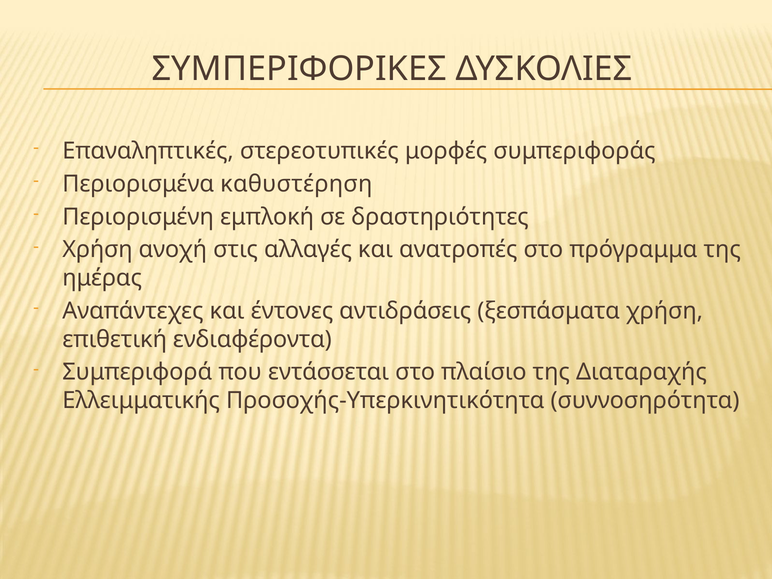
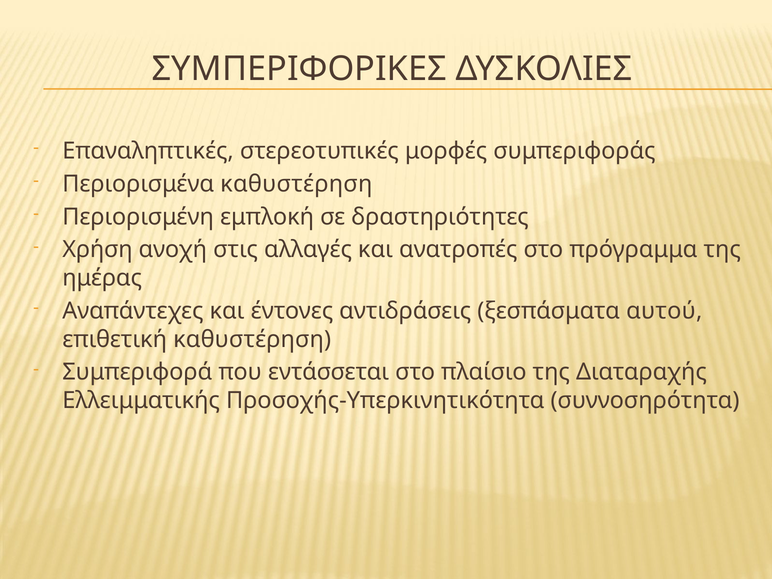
ξεσπάσματα χρήση: χρήση -> αυτού (664, 311)
επιθετική ενδιαφέροντα: ενδιαφέροντα -> καθυστέρηση (252, 339)
